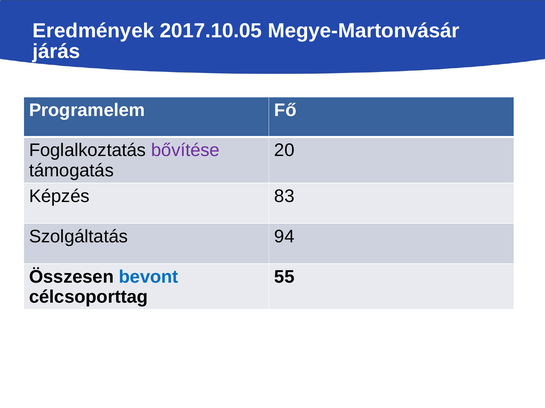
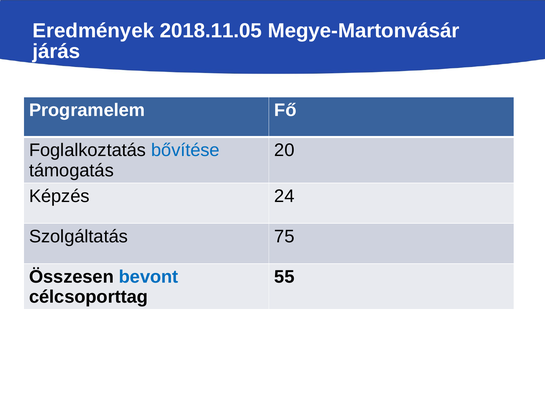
2017.10.05: 2017.10.05 -> 2018.11.05 (211, 31)
bővítése colour: purple -> blue (185, 151)
83: 83 -> 24 (284, 197)
94: 94 -> 75 (284, 237)
